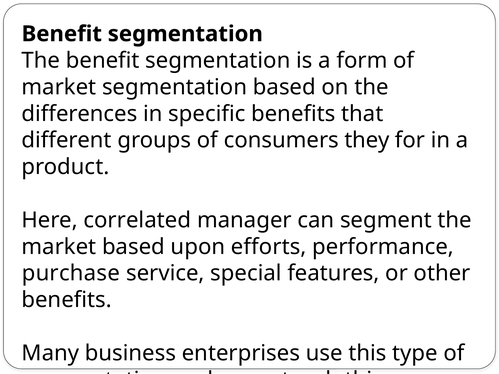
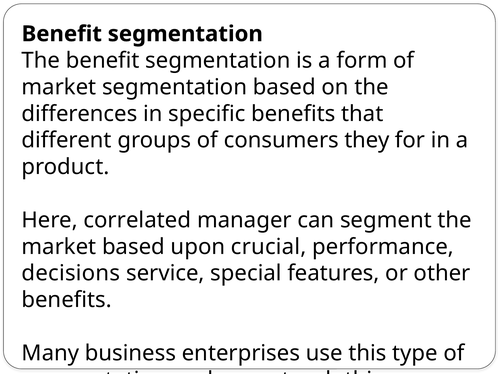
efforts: efforts -> crucial (269, 247)
purchase: purchase -> decisions (71, 274)
